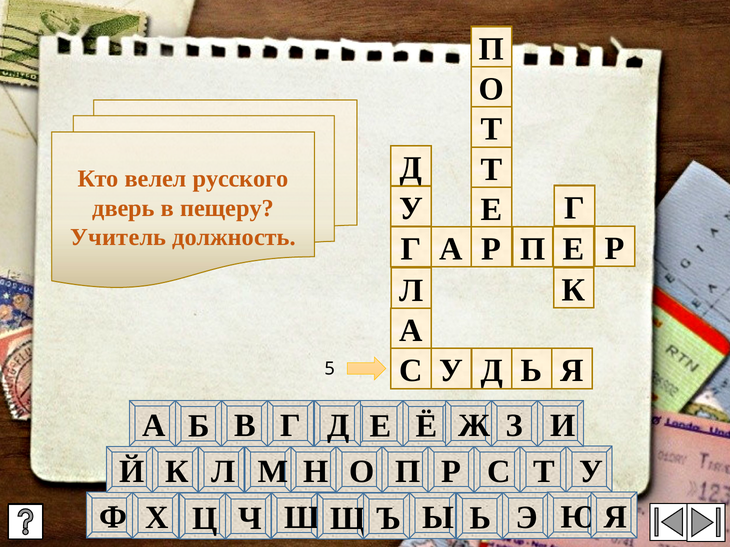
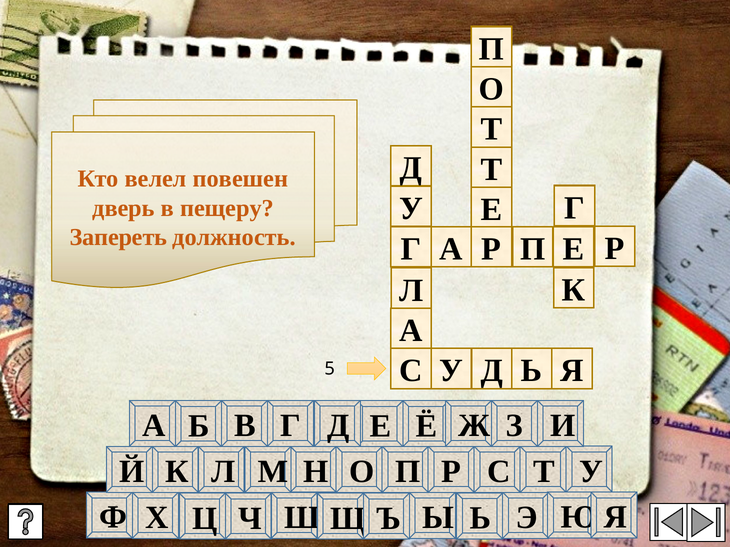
русского: русского -> повешен (240, 179)
Учитель: Учитель -> Запереть (118, 237)
